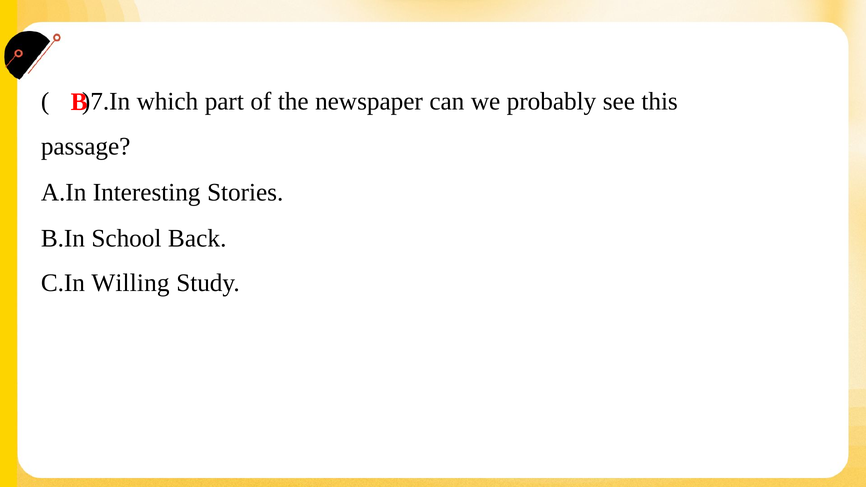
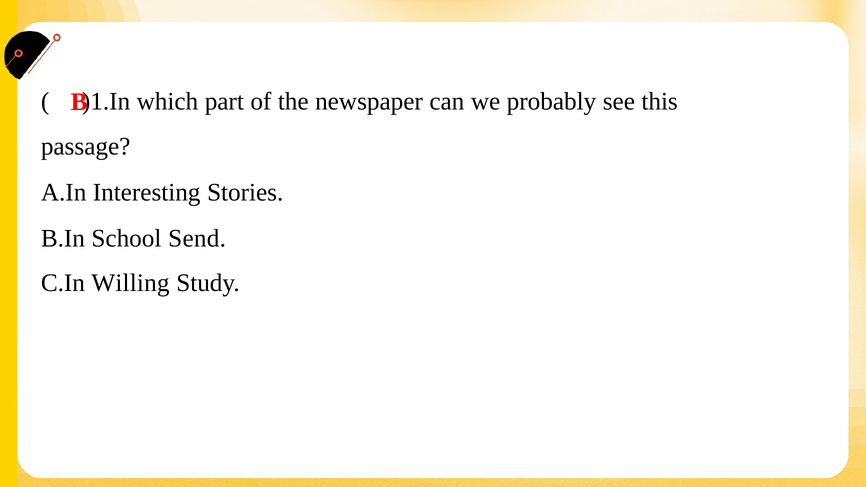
)7.In: )7.In -> )1.In (106, 101)
Back: Back -> Send (197, 239)
